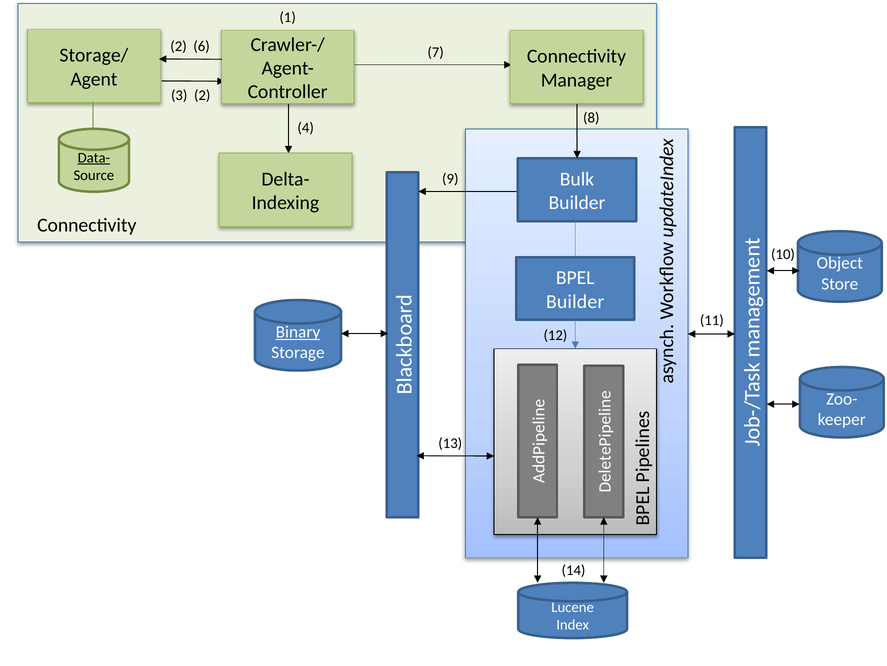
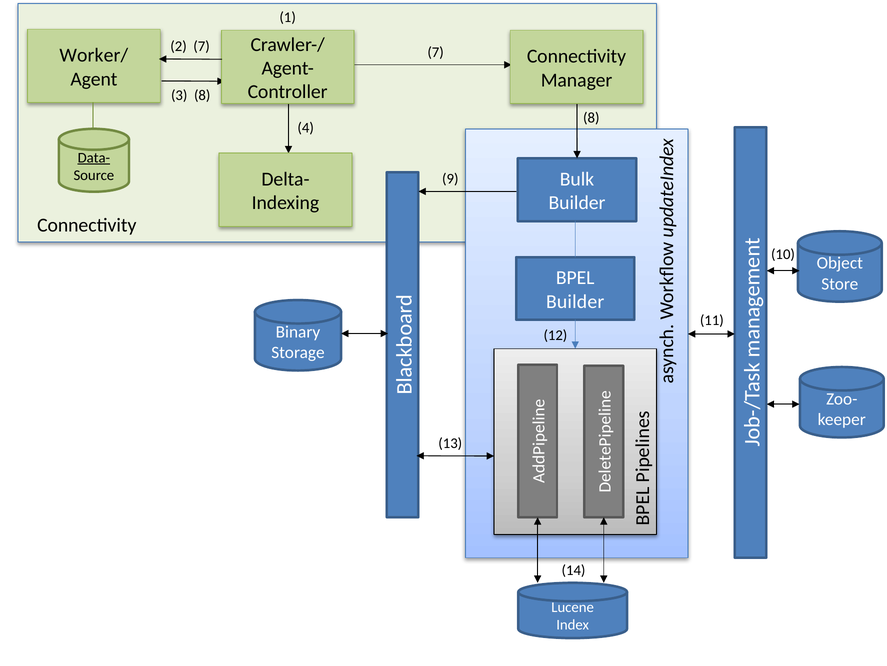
2 6: 6 -> 7 (202, 46)
Storage/: Storage/ -> Worker/ (94, 55)
3 2: 2 -> 8 (202, 95)
Binary underline: present -> none (298, 332)
